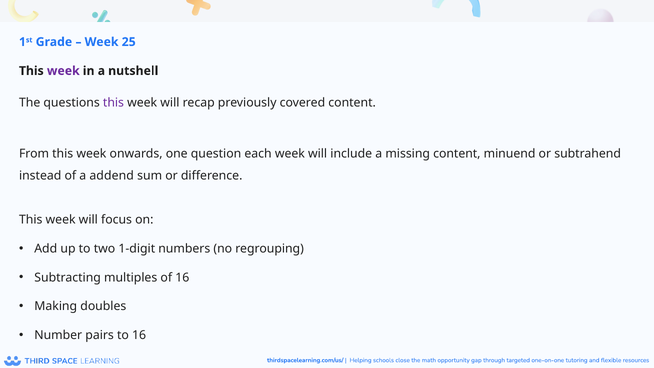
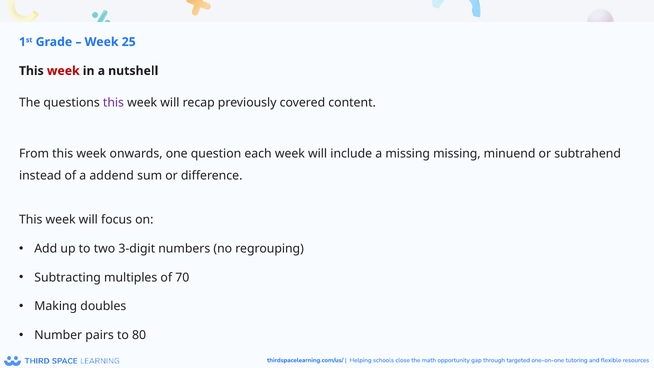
week colour: purple -> red (63, 71)
missing content: content -> missing (457, 153)
1-digit: 1-digit -> 3-digit (137, 249)
of 16: 16 -> 70 (182, 277)
to 16: 16 -> 80 (139, 335)
